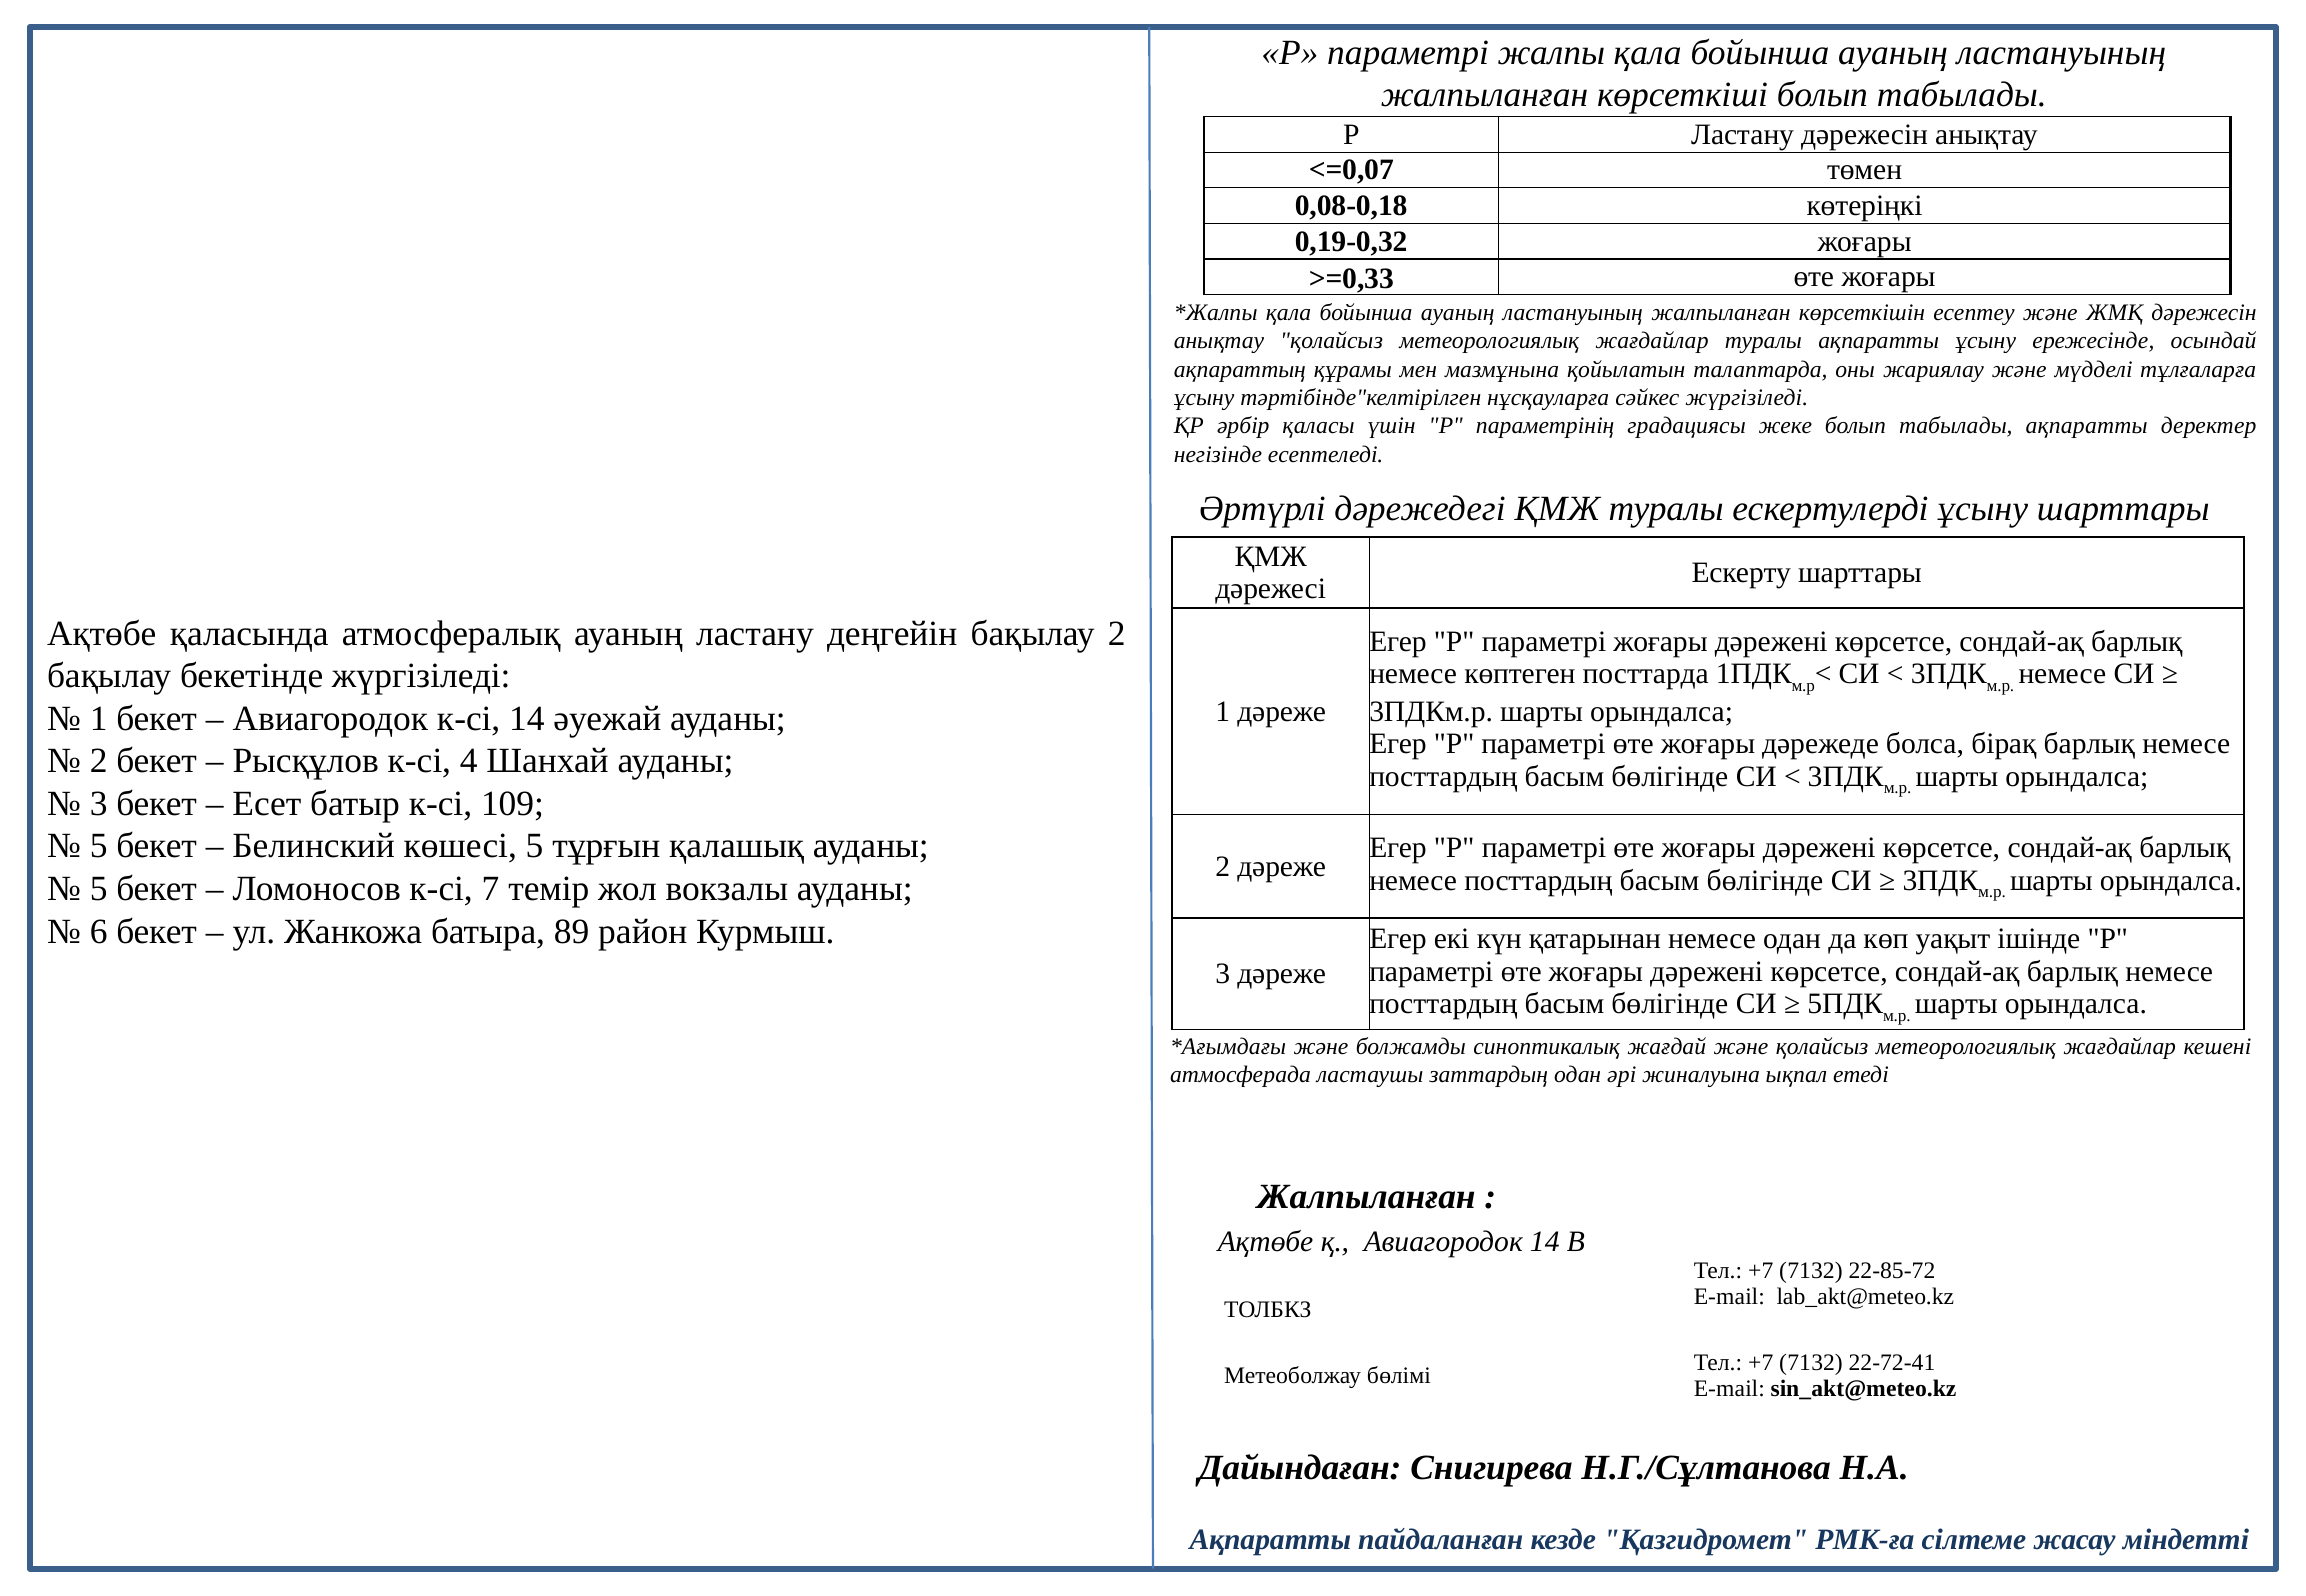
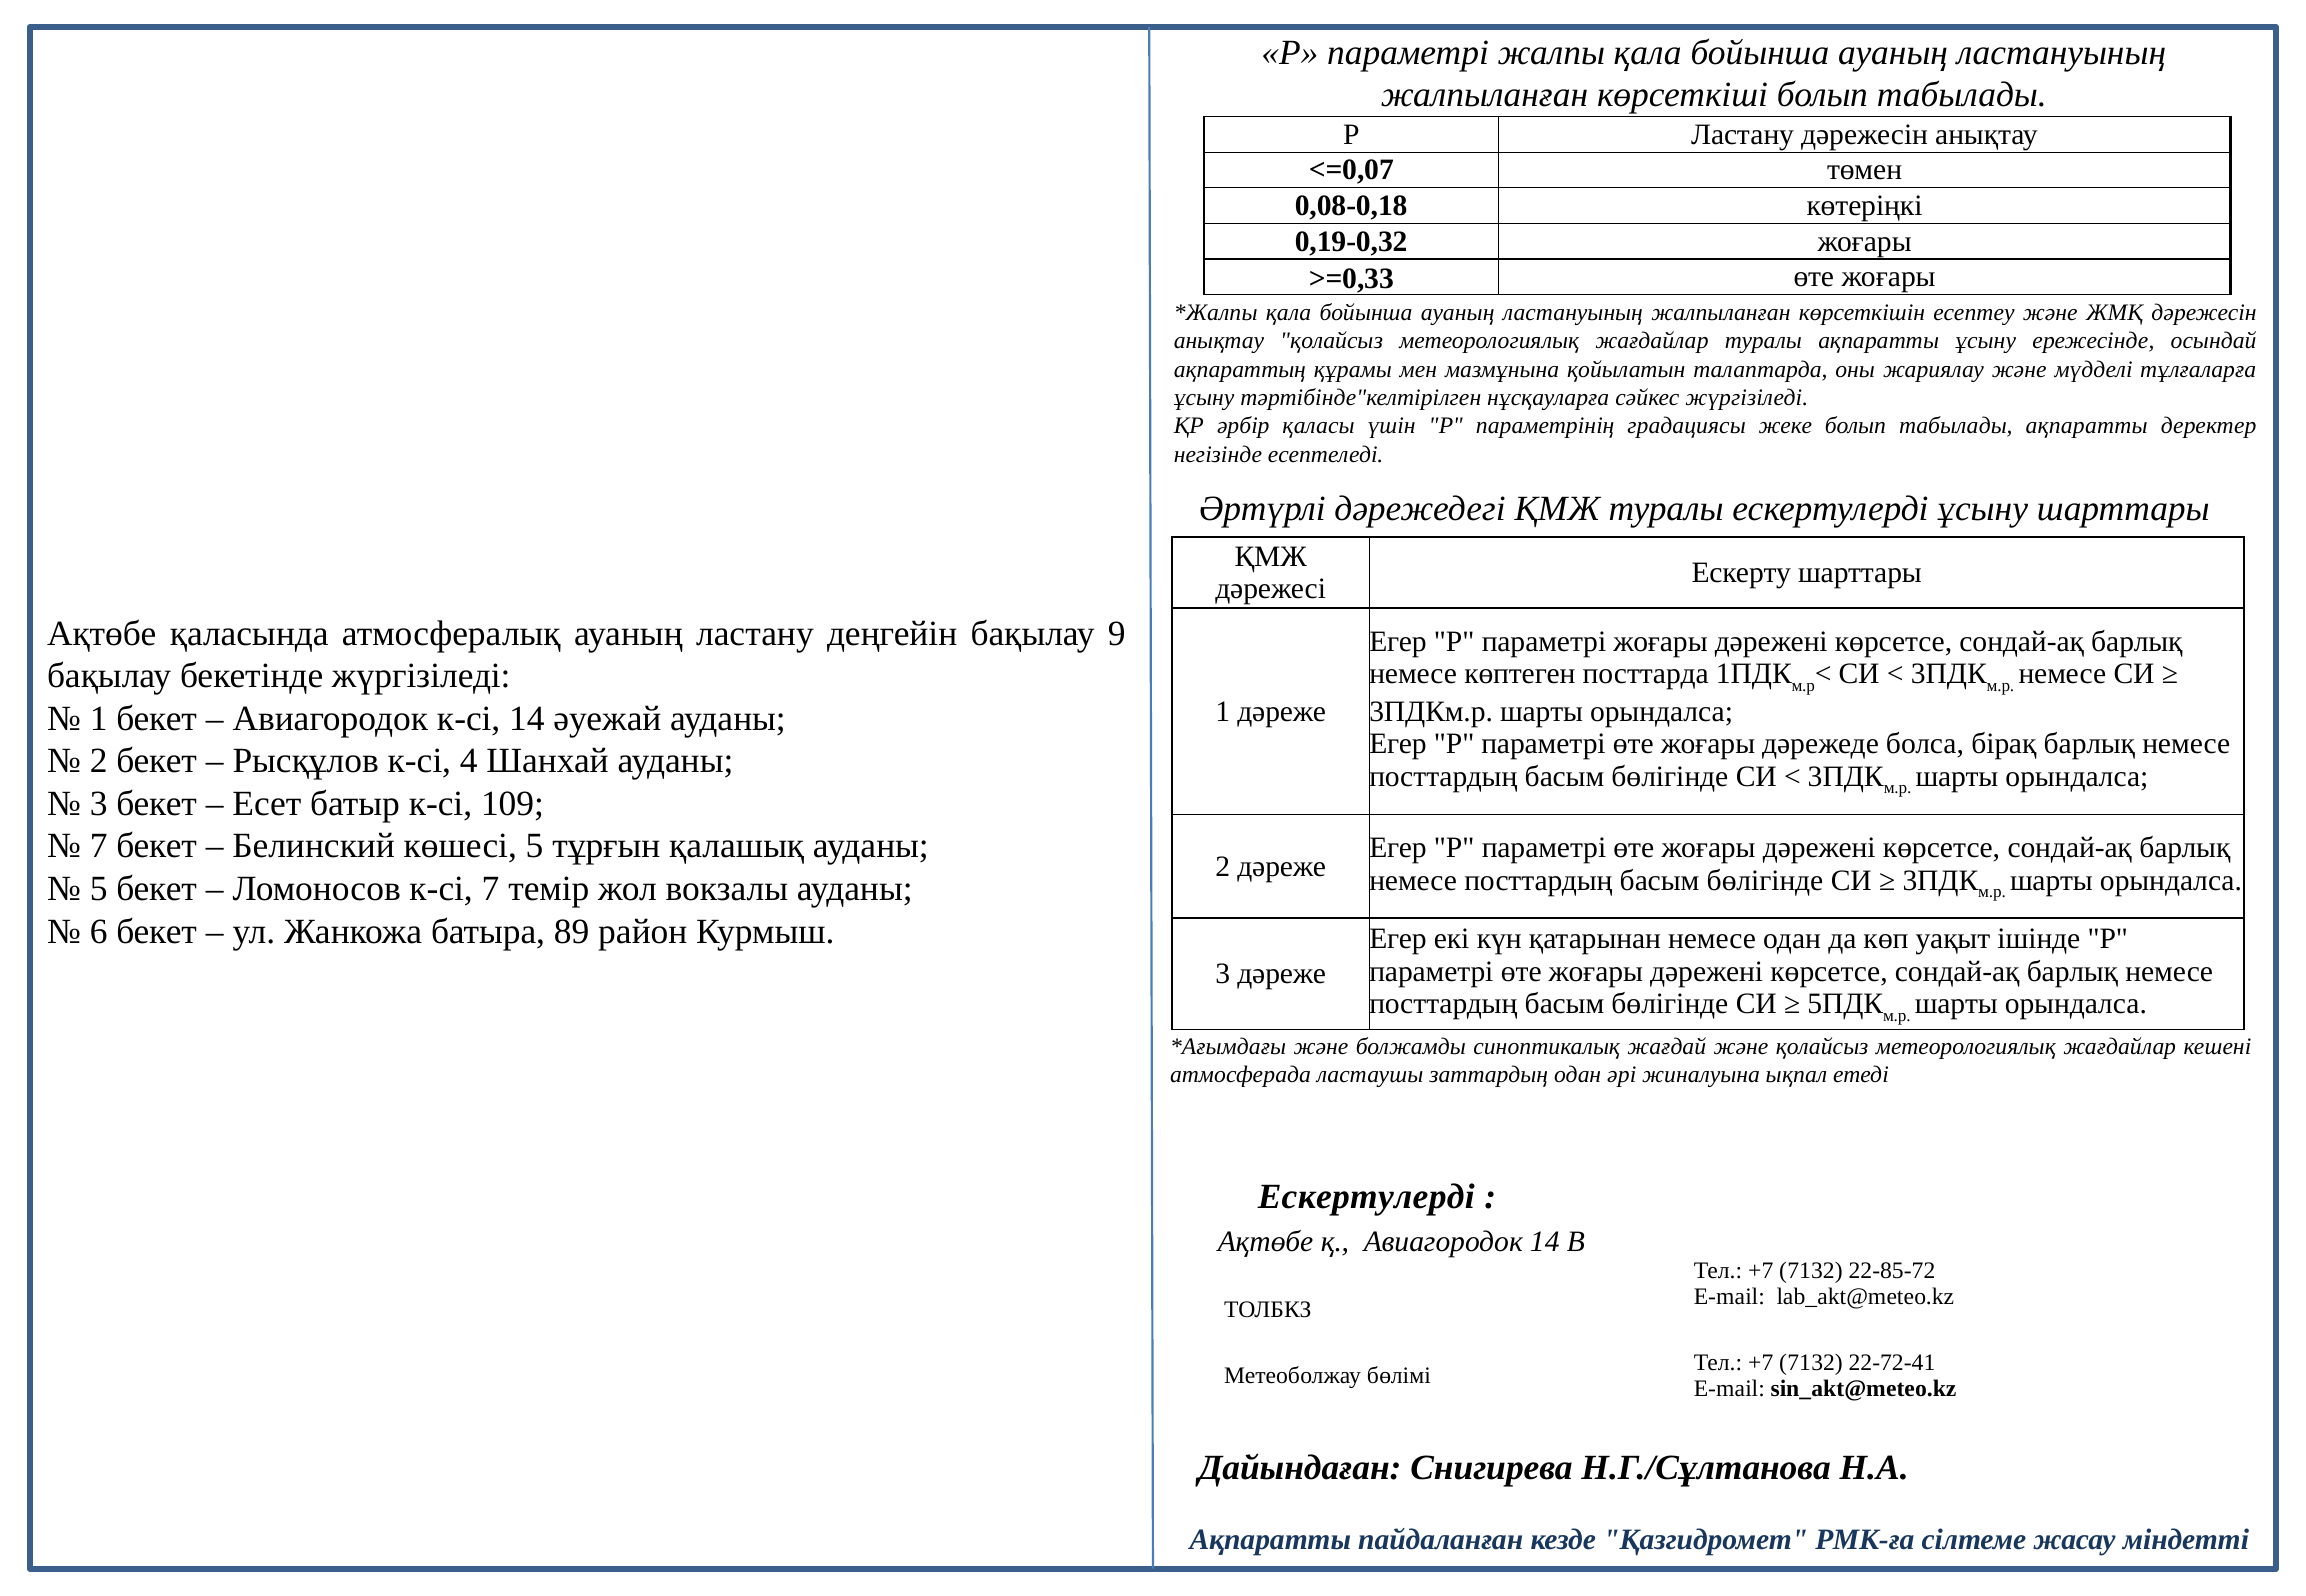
бақылау 2: 2 -> 9 (1117, 634)
5: 5 -> 7 (99, 847)
Жалпыланған: Жалпыланған -> Ескертулерді (1366, 1197)
